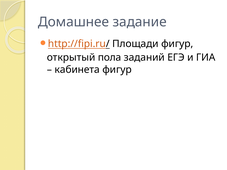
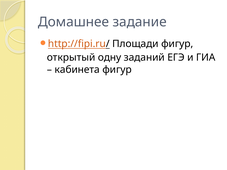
пола: пола -> одну (110, 58)
